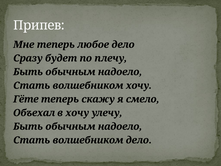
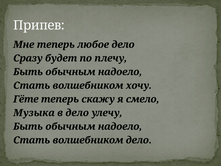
Объехал: Объехал -> Музыка (34, 113)
в хочу: хочу -> дело (77, 113)
